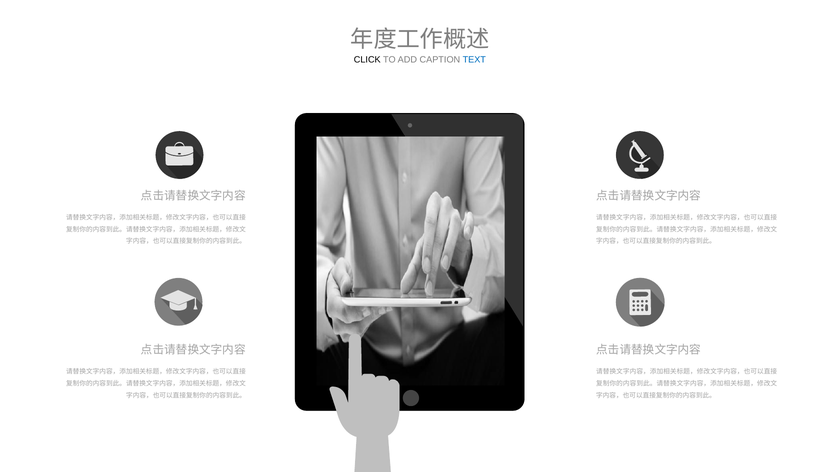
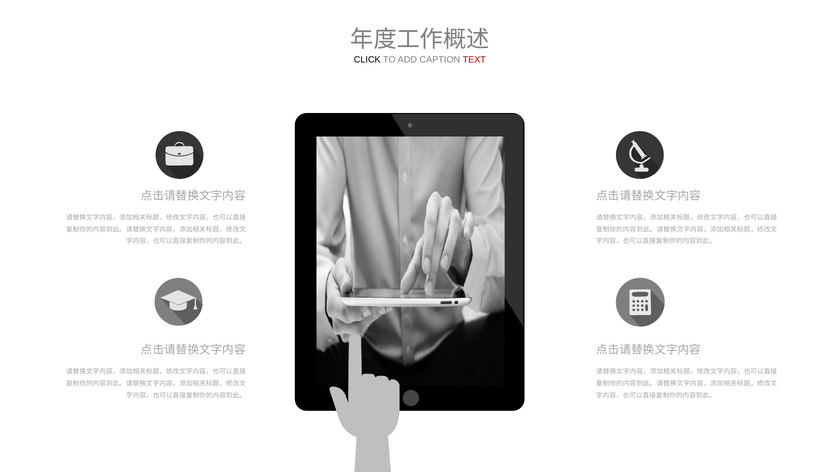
TEXT colour: blue -> red (474, 60)
